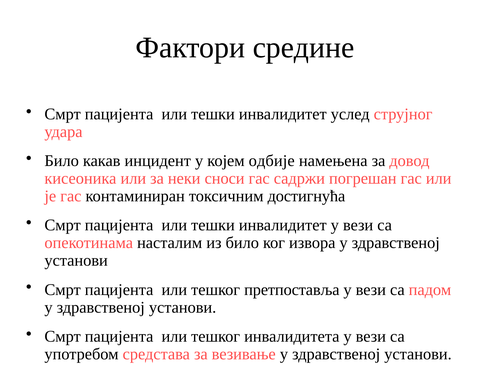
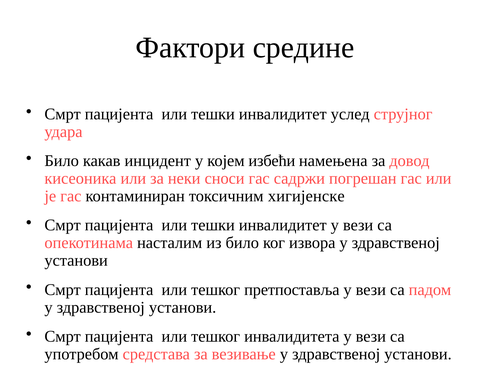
одбије: одбије -> избећи (272, 161)
достигнућа: достигнућа -> хигијенске (306, 196)
